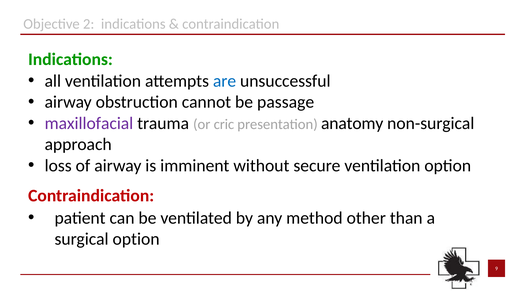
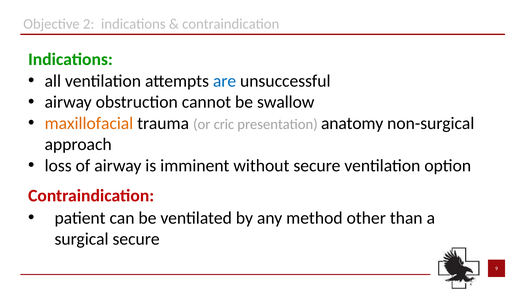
passage: passage -> swallow (286, 102)
maxillofacial colour: purple -> orange (89, 123)
surgical option: option -> secure (136, 239)
